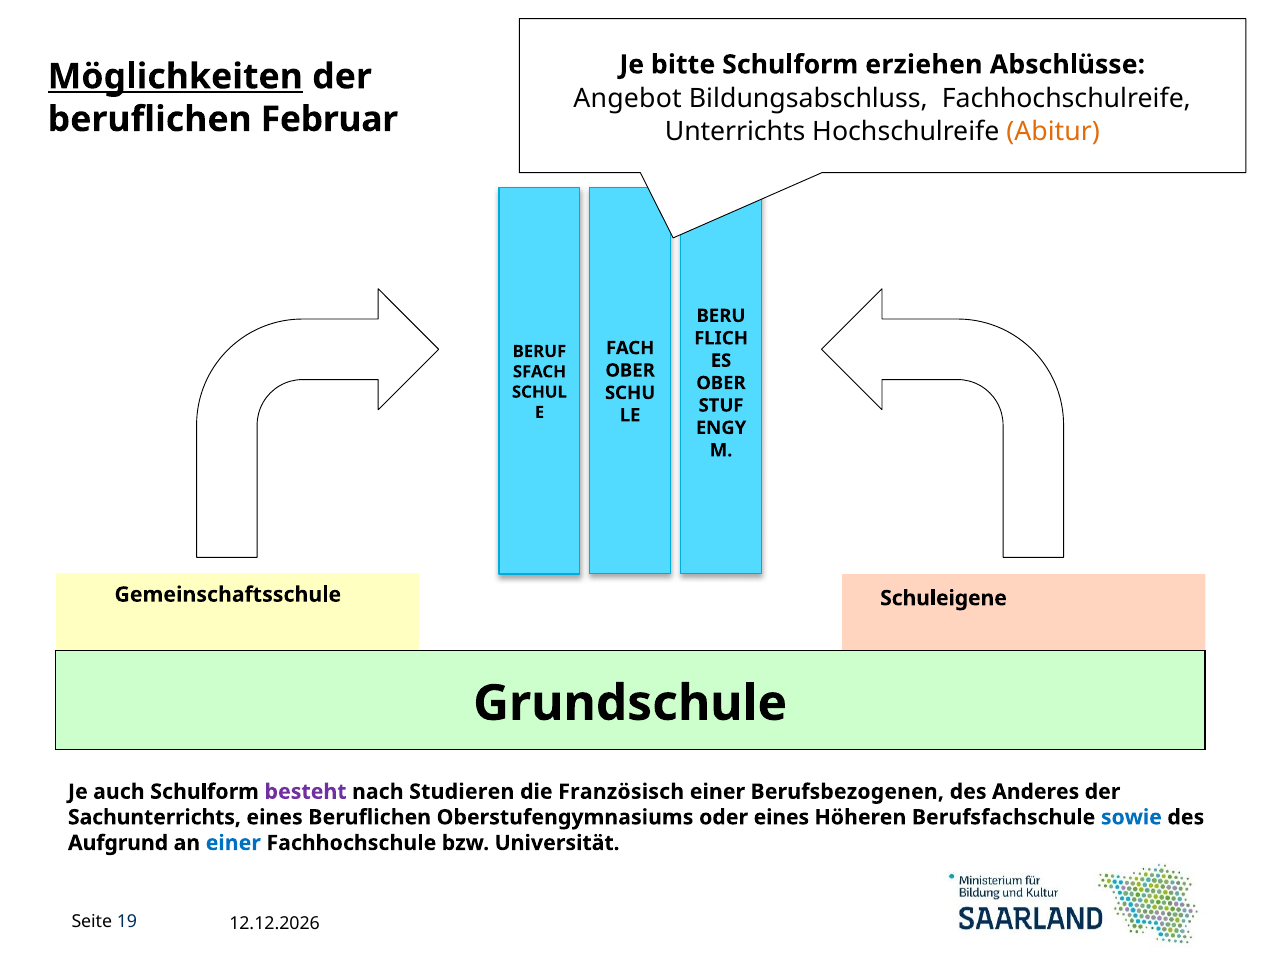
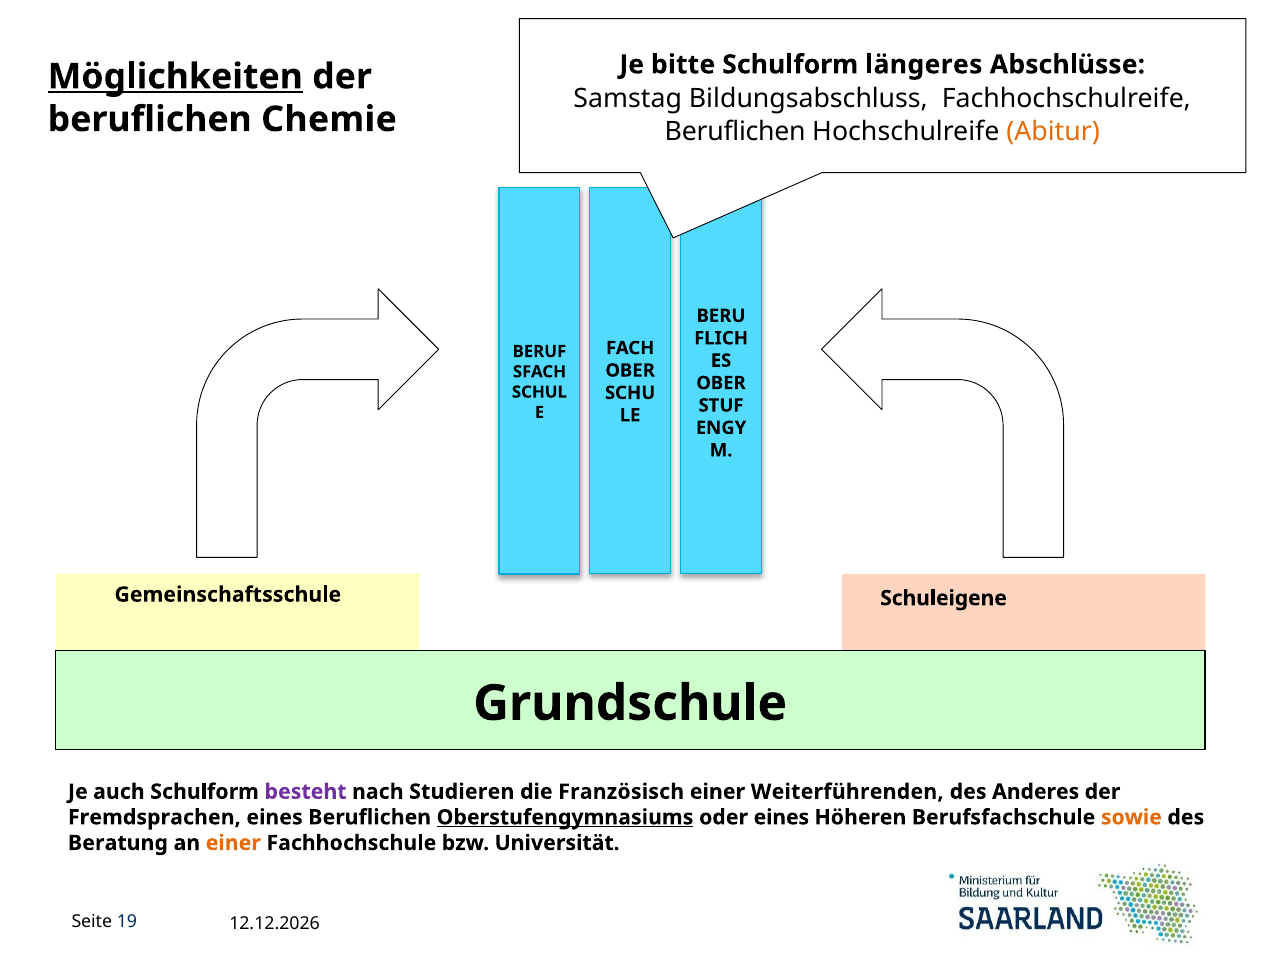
erziehen: erziehen -> längeres (924, 65)
Angebot: Angebot -> Samstag (628, 98)
Februar: Februar -> Chemie (329, 119)
Unterrichts: Unterrichts -> Beruflichen (735, 132)
Berufsbezogenen: Berufsbezogenen -> Weiterführenden (847, 792)
Sachunterrichts: Sachunterrichts -> Fremdsprachen (154, 817)
Oberstufengymnasiums underline: none -> present (565, 817)
sowie colour: blue -> orange (1131, 817)
Aufgrund: Aufgrund -> Beratung (118, 843)
einer colour: blue -> orange (233, 843)
